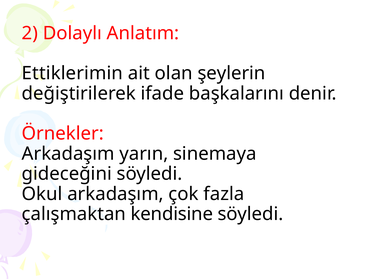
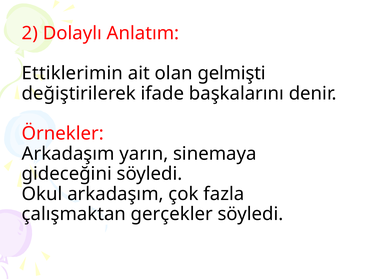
şeylerin: şeylerin -> gelmişti (232, 73)
kendisine: kendisine -> gerçekler (172, 214)
